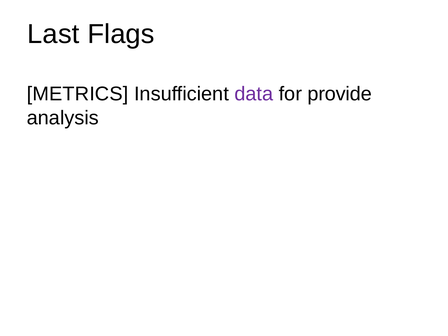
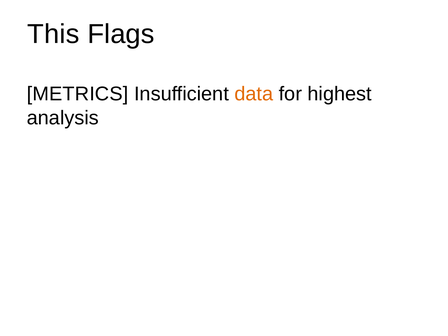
Last: Last -> This (53, 34)
data colour: purple -> orange (254, 94)
provide: provide -> highest (340, 94)
